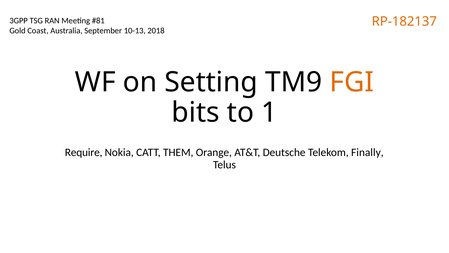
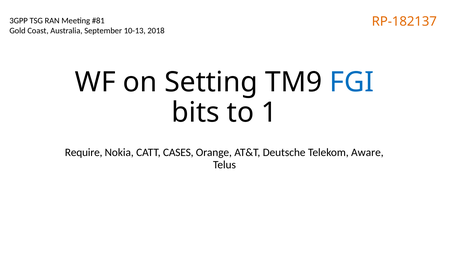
FGI colour: orange -> blue (352, 82)
THEM: THEM -> CASES (178, 152)
Finally: Finally -> Aware (367, 152)
